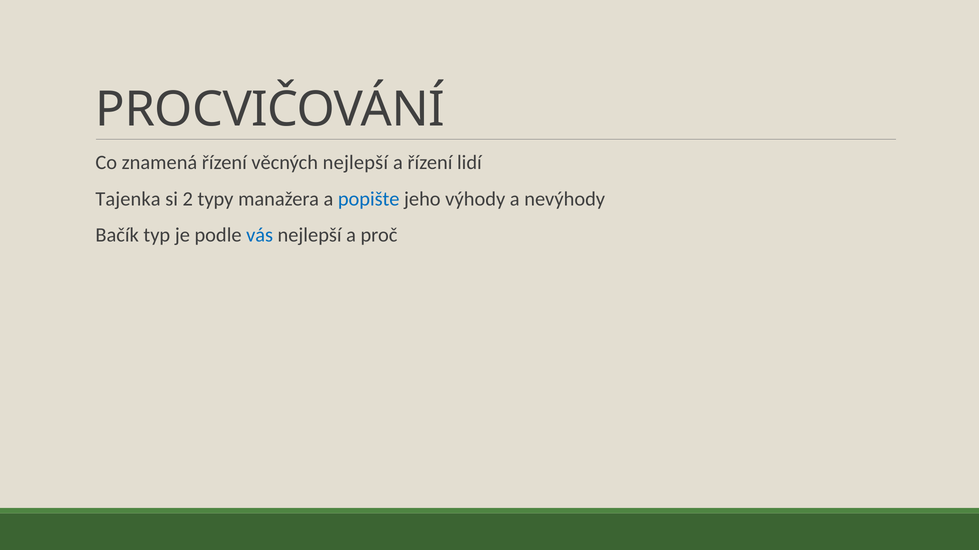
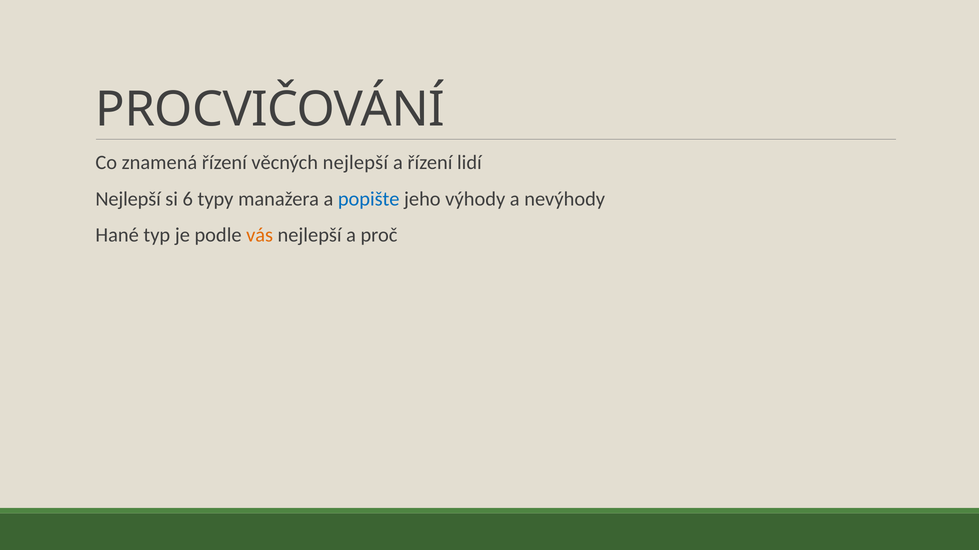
Tajenka: Tajenka -> Nejlepší (128, 199)
2: 2 -> 6 (188, 199)
Bačík: Bačík -> Hané (117, 235)
vás colour: blue -> orange (260, 235)
